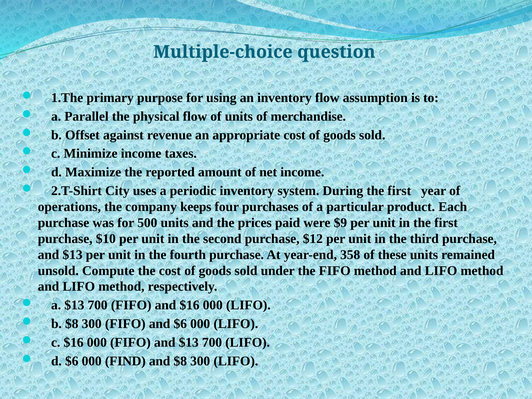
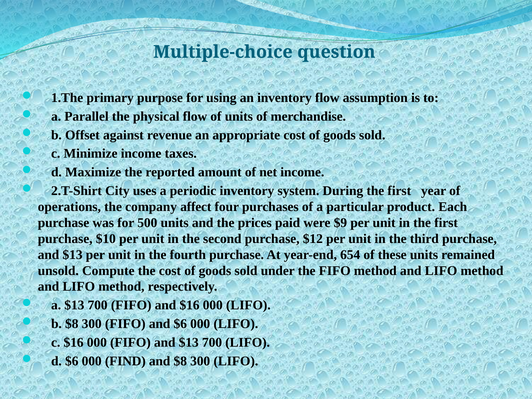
keeps: keeps -> affect (196, 207)
358: 358 -> 654 (350, 255)
